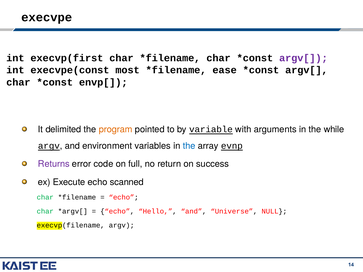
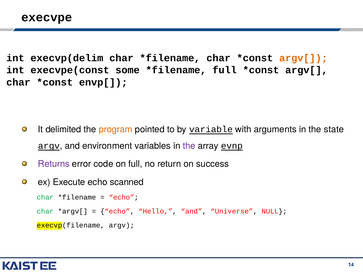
execvp(first: execvp(first -> execvp(delim (67, 58)
argv[ colour: purple -> orange (303, 58)
most: most -> some (128, 70)
ease: ease -> full (225, 70)
while: while -> state (334, 130)
the colour: blue -> purple (189, 146)
